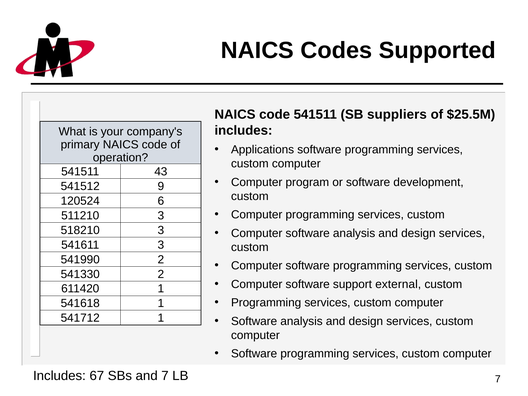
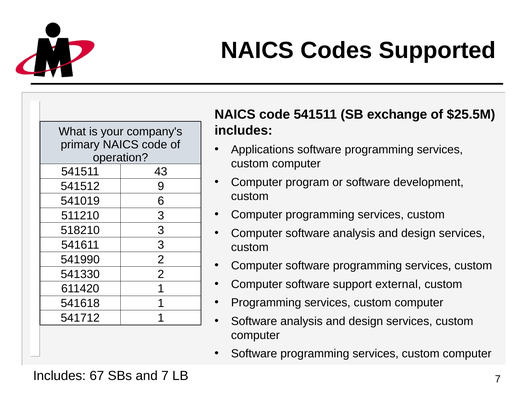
suppliers: suppliers -> exchange (397, 115)
120524: 120524 -> 541019 (80, 201)
